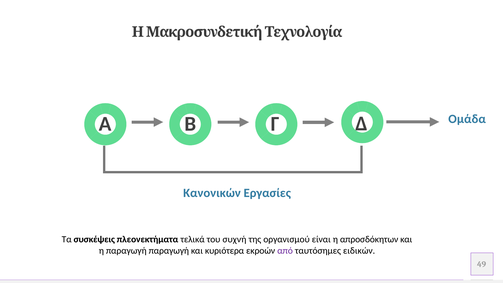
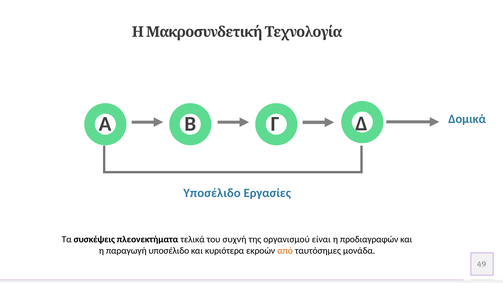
Ομάδα: Ομάδα -> Δομικά (467, 119)
Κανονικών: Κανονικών -> Υποσέλιδο (212, 193)
απροσδόκητων: απροσδόκητων -> προδιαγραφών (369, 239)
παραγωγή παραγωγή: παραγωγή -> υποσέλιδο (169, 251)
από colour: purple -> orange (285, 251)
ειδικών: ειδικών -> μονάδα (359, 251)
